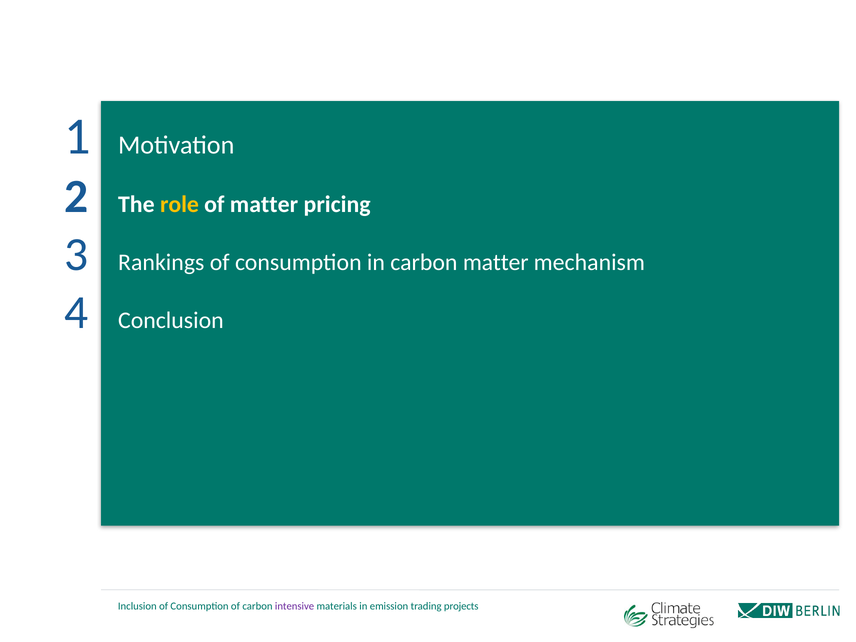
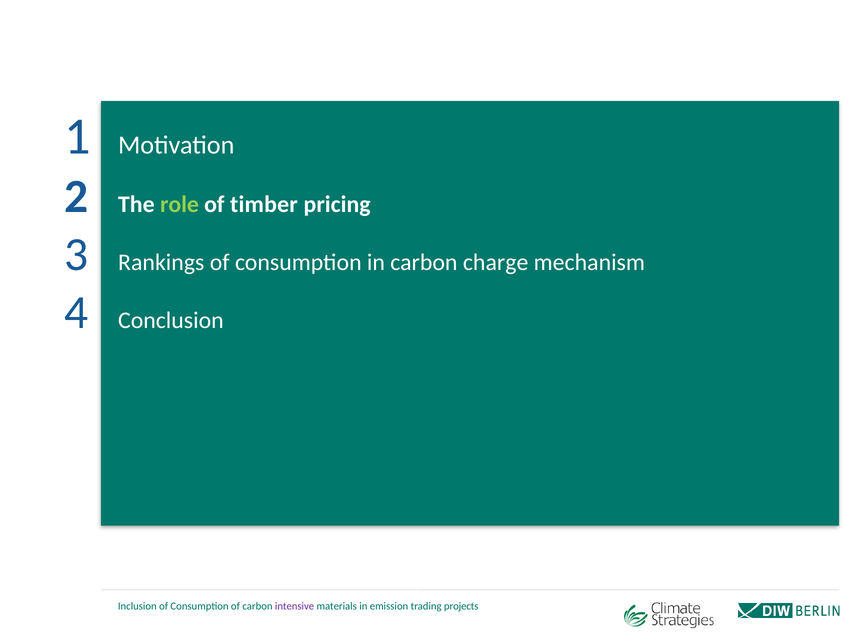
role colour: yellow -> light green (179, 204)
of matter: matter -> timber (264, 204)
carbon matter: matter -> charge (496, 262)
